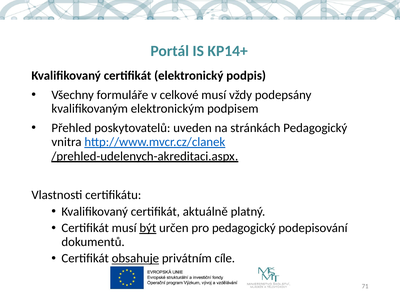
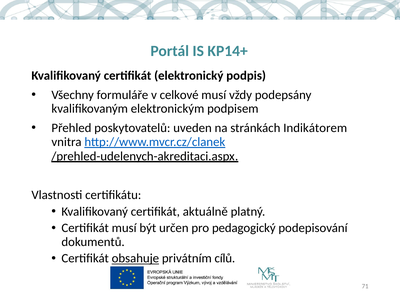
stránkách Pedagogický: Pedagogický -> Indikátorem (315, 128)
být underline: present -> none (148, 228)
cíle: cíle -> cílů (225, 258)
